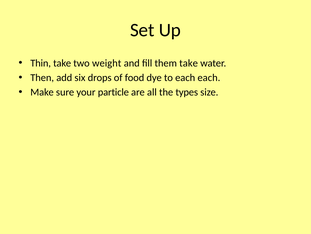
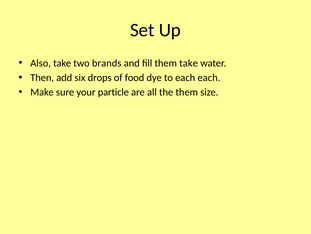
Thin: Thin -> Also (41, 63)
weight: weight -> brands (107, 63)
the types: types -> them (187, 92)
